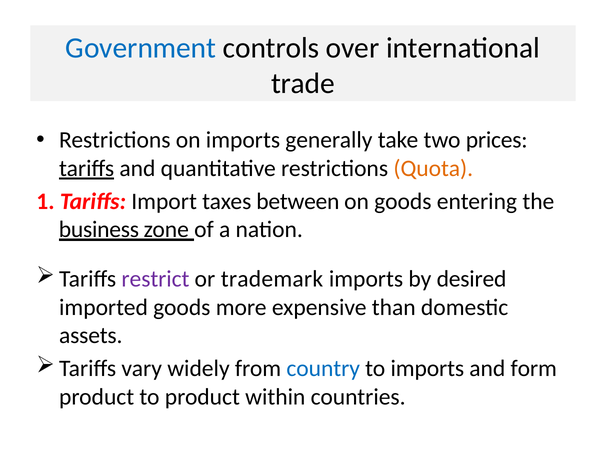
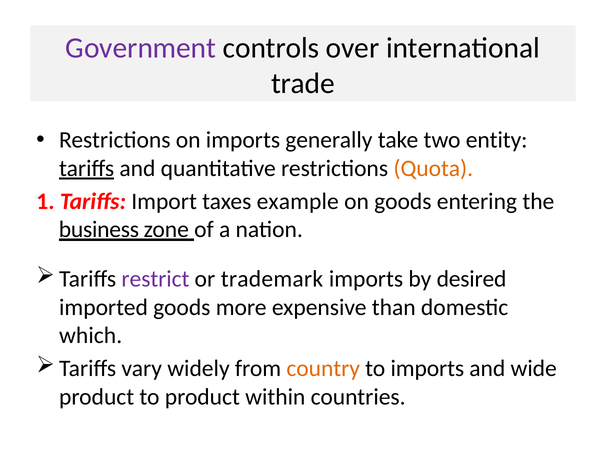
Government colour: blue -> purple (141, 48)
prices: prices -> entity (497, 140)
between: between -> example (298, 201)
assets: assets -> which (91, 335)
country colour: blue -> orange (323, 368)
form: form -> wide (534, 368)
